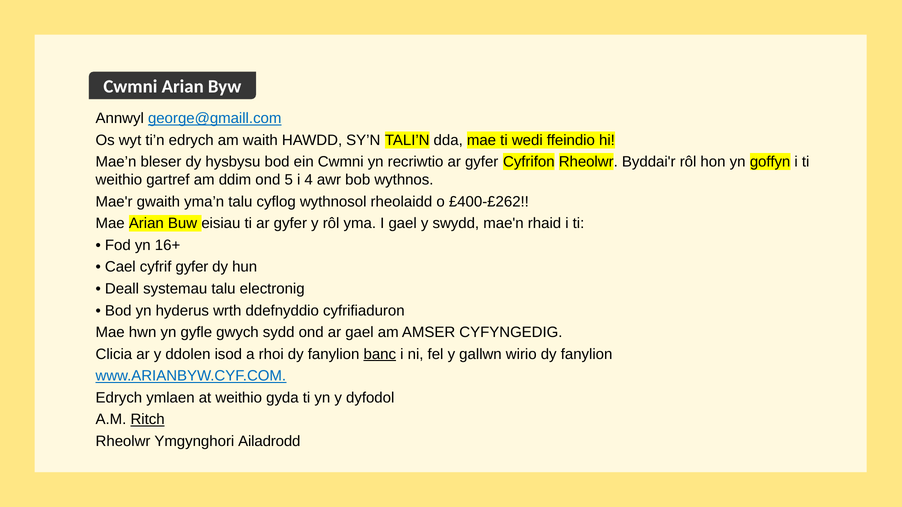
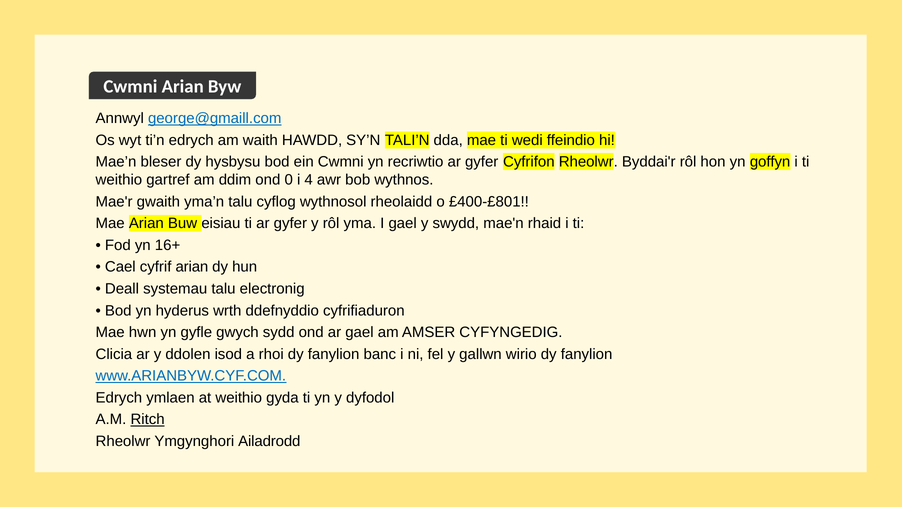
5: 5 -> 0 (289, 180)
£400-£262: £400-£262 -> £400-£801 (489, 202)
cyfrif gyfer: gyfer -> arian (192, 267)
banc underline: present -> none (380, 354)
